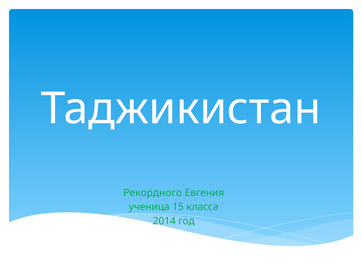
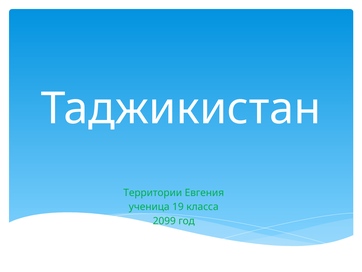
Рекордного: Рекордного -> Территории (153, 192)
15: 15 -> 19 (178, 206)
2014: 2014 -> 2099 (164, 221)
